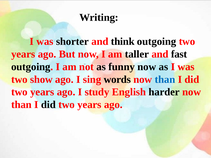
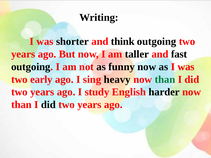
show: show -> early (41, 79)
words: words -> heavy (117, 79)
than colour: blue -> green (165, 79)
